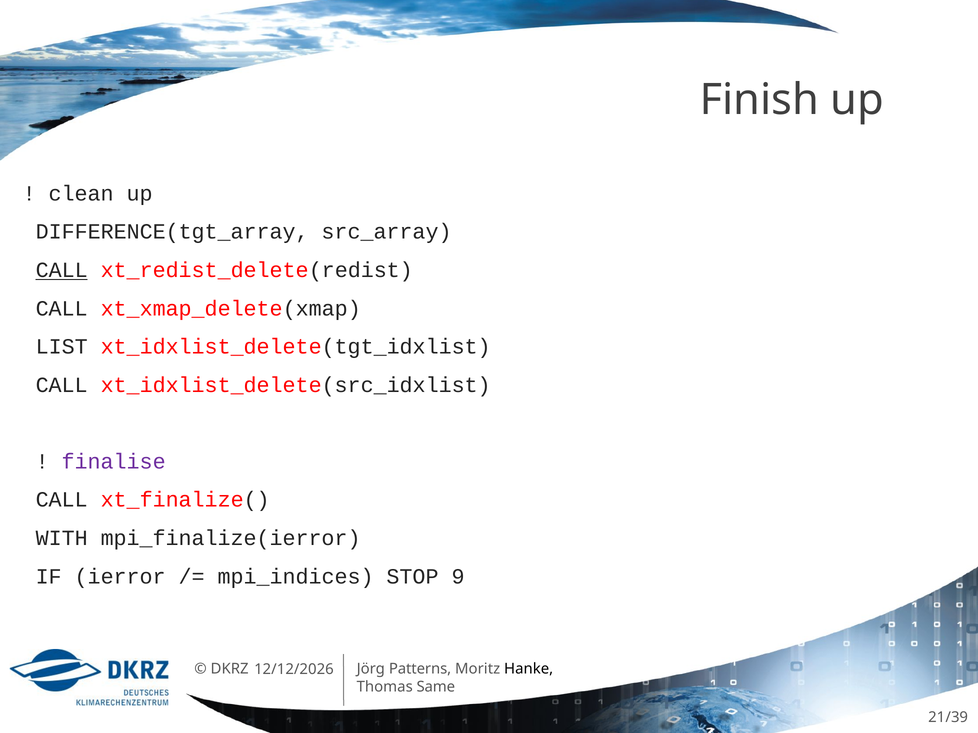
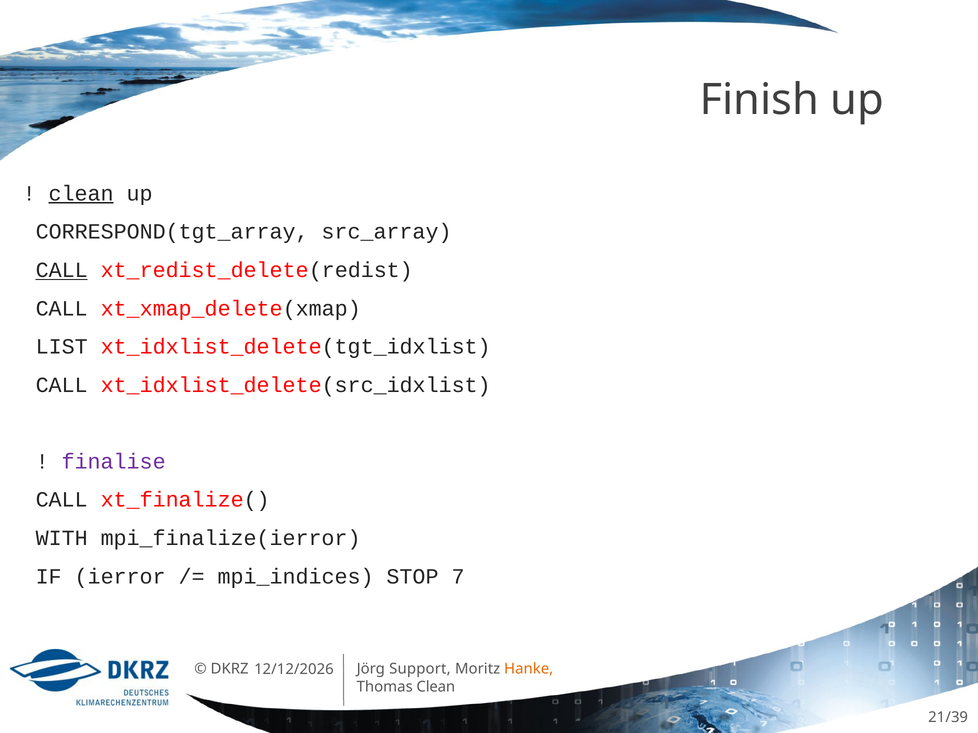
clean underline: none -> present (81, 194)
DIFFERENCE(tgt_array: DIFFERENCE(tgt_array -> CORRESPOND(tgt_array (172, 232)
9: 9 -> 7 (458, 577)
Patterns: Patterns -> Support (420, 669)
Hanke colour: black -> orange (529, 669)
Thomas Same: Same -> Clean (436, 687)
